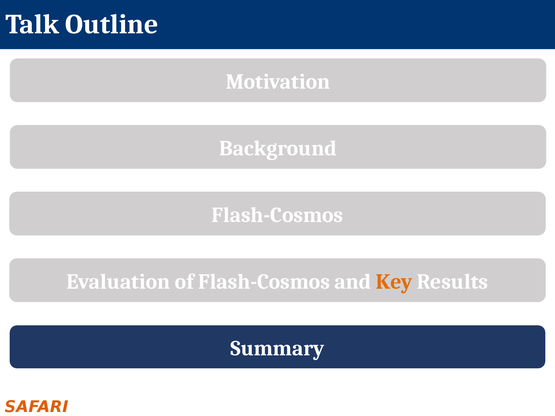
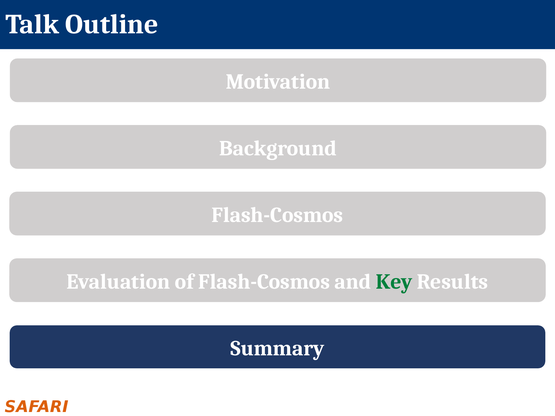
Key colour: orange -> green (394, 282)
